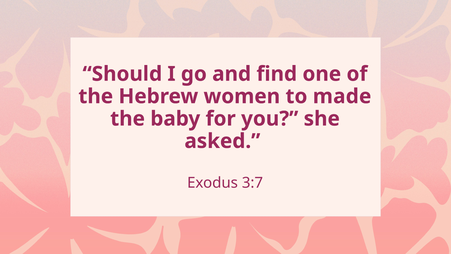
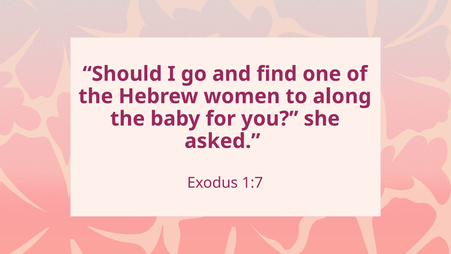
made: made -> along (342, 96)
3:7: 3:7 -> 1:7 (252, 183)
